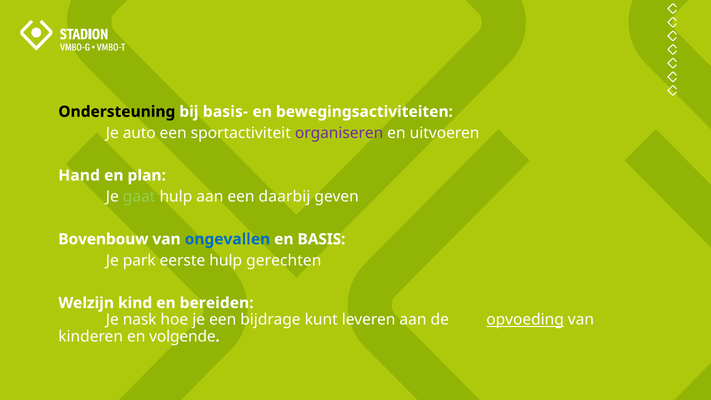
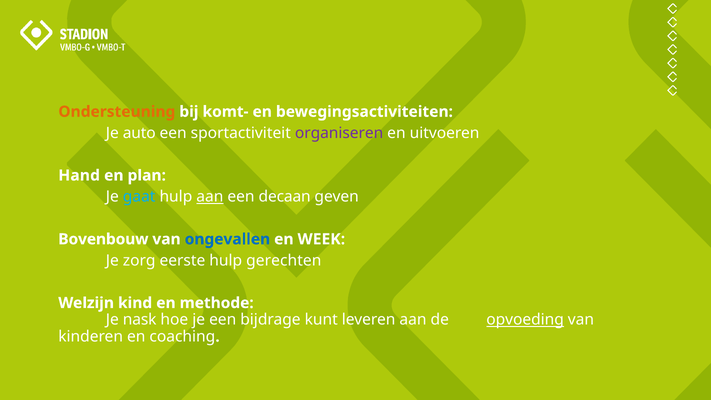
Ondersteuning colour: black -> orange (117, 112)
basis-: basis- -> komt- (226, 112)
gaat colour: light green -> light blue (139, 197)
aan underline: none -> present (210, 197)
daarbij: daarbij -> decaan (285, 197)
BASIS: BASIS -> WEEK (321, 239)
park: park -> zorg (139, 260)
bereiden: bereiden -> methode (217, 303)
volgende: volgende -> coaching (182, 336)
